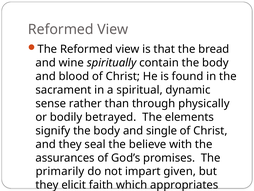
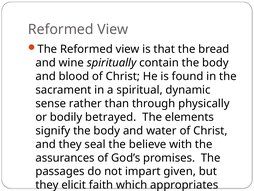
single: single -> water (161, 130)
primarily: primarily -> passages (60, 171)
